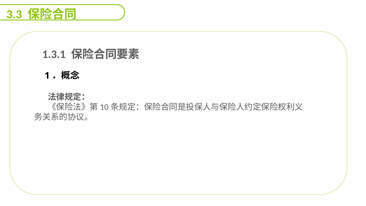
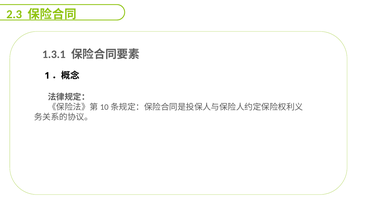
3.3: 3.3 -> 2.3 (14, 14)
